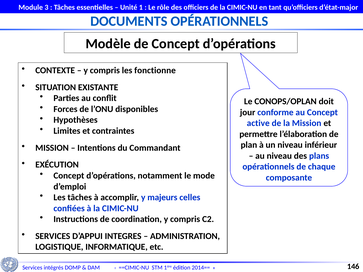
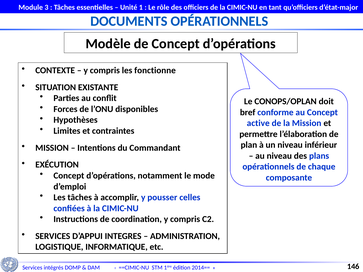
jour: jour -> bref (248, 112)
majeurs: majeurs -> pousser (162, 198)
